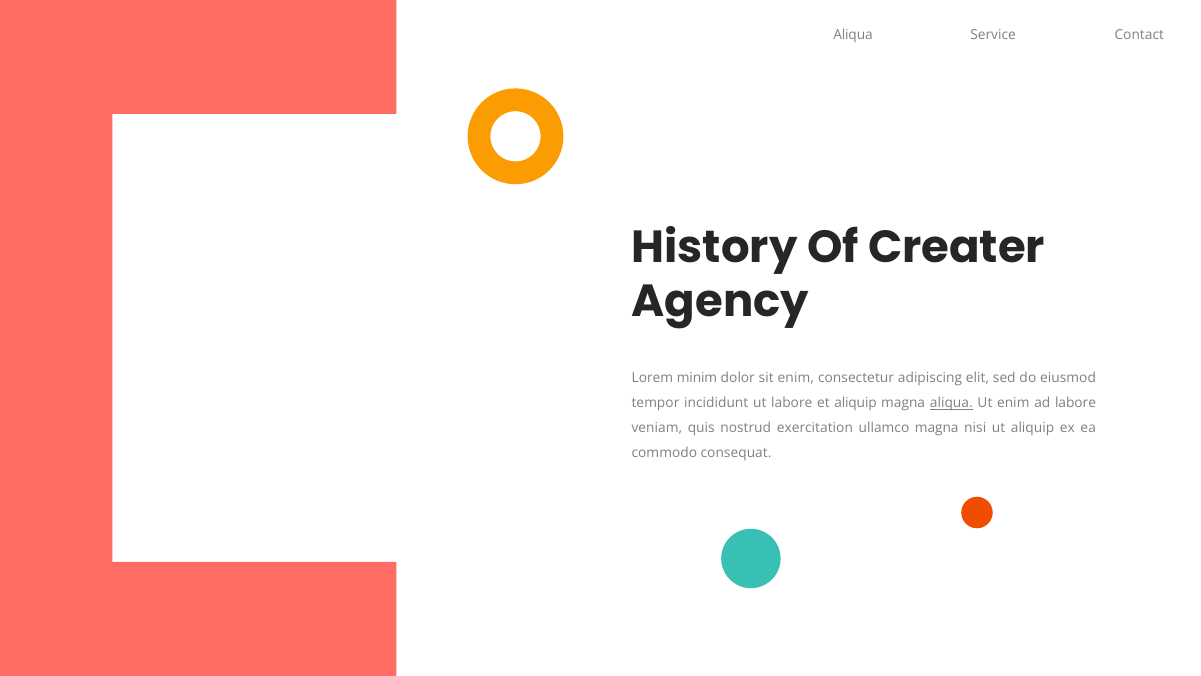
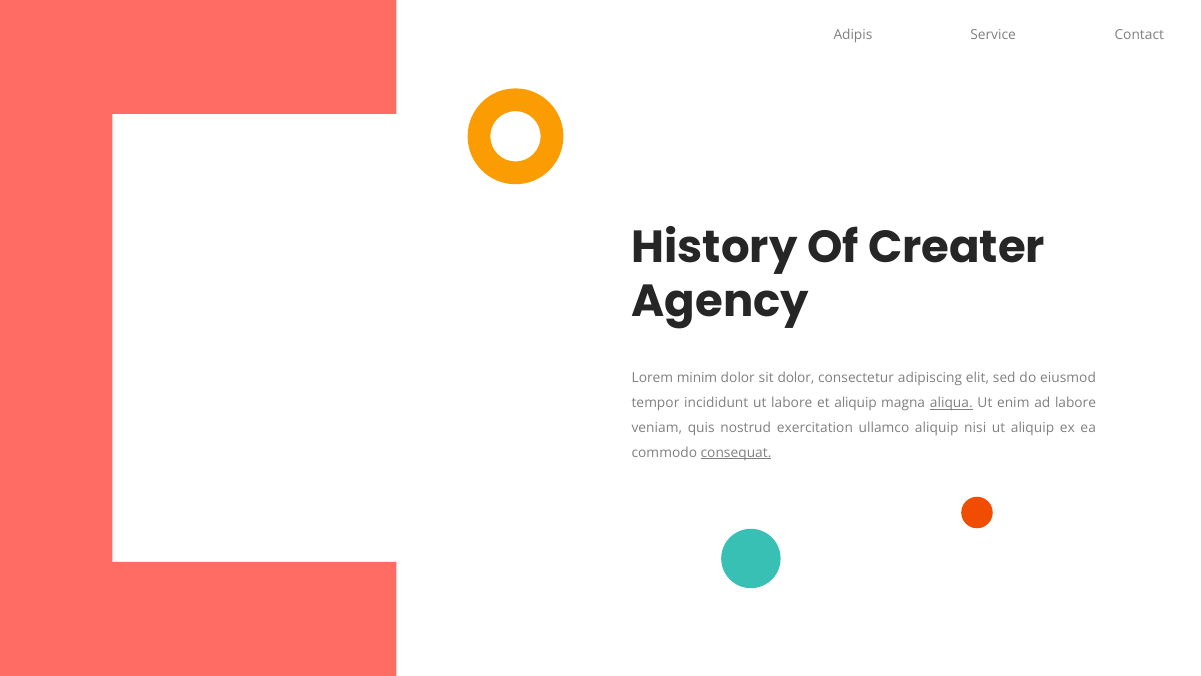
Aliqua: Aliqua -> Adipis (853, 35)
sit enim: enim -> dolor (796, 378)
ullamco magna: magna -> aliquip (937, 428)
consequat underline: none -> present (736, 453)
